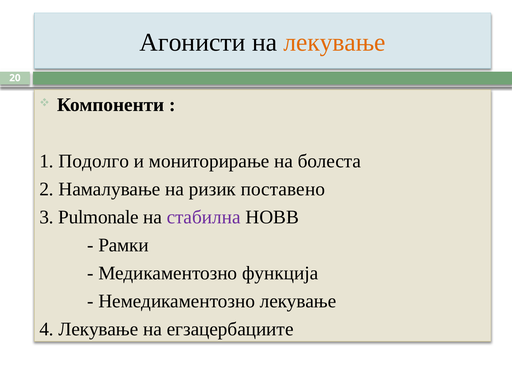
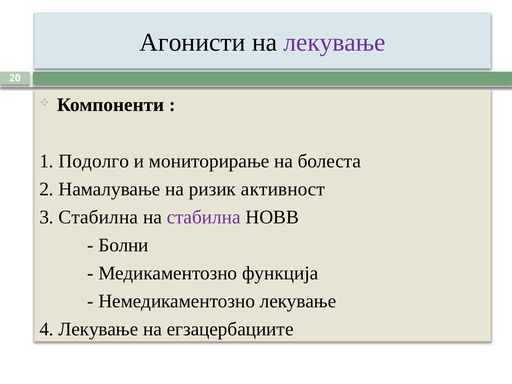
лекување colour: orange -> purple (335, 42)
поставено: поставено -> активност (283, 189)
3 Pulmonale: Pulmonale -> Стабилна (98, 217)
Рамки: Рамки -> Болни (124, 245)
